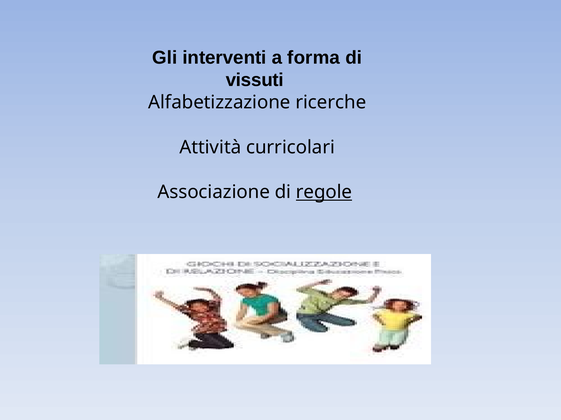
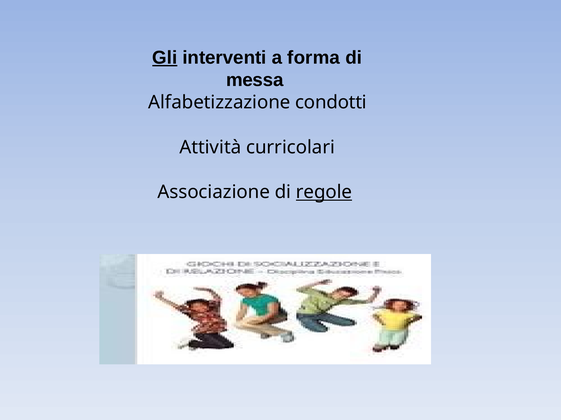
Gli underline: none -> present (165, 58)
vissuti: vissuti -> messa (255, 80)
ricerche: ricerche -> condotti (331, 103)
